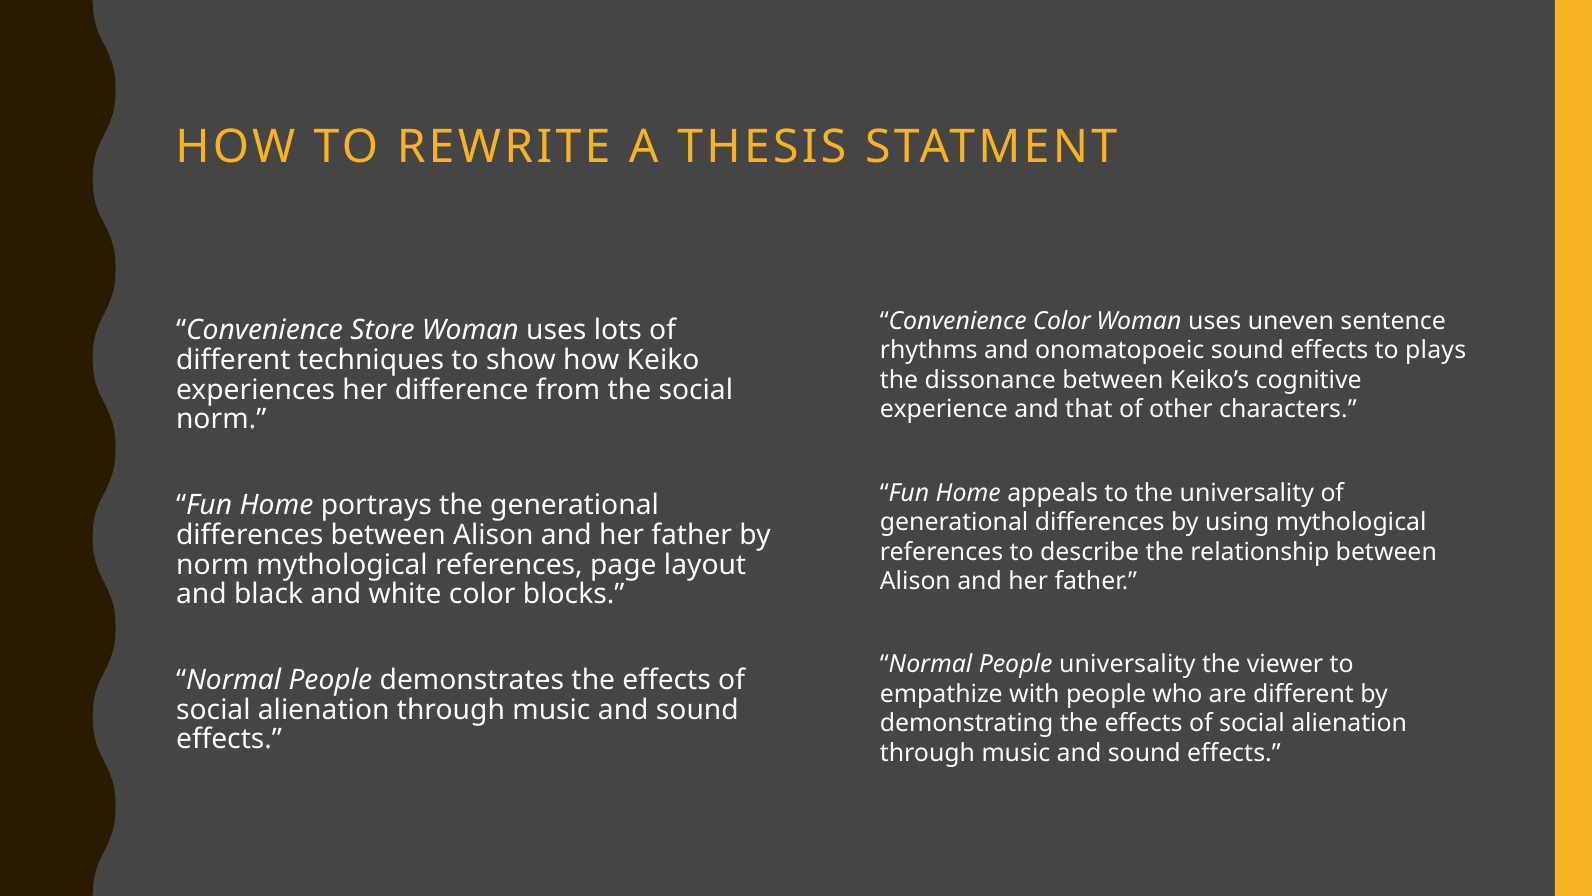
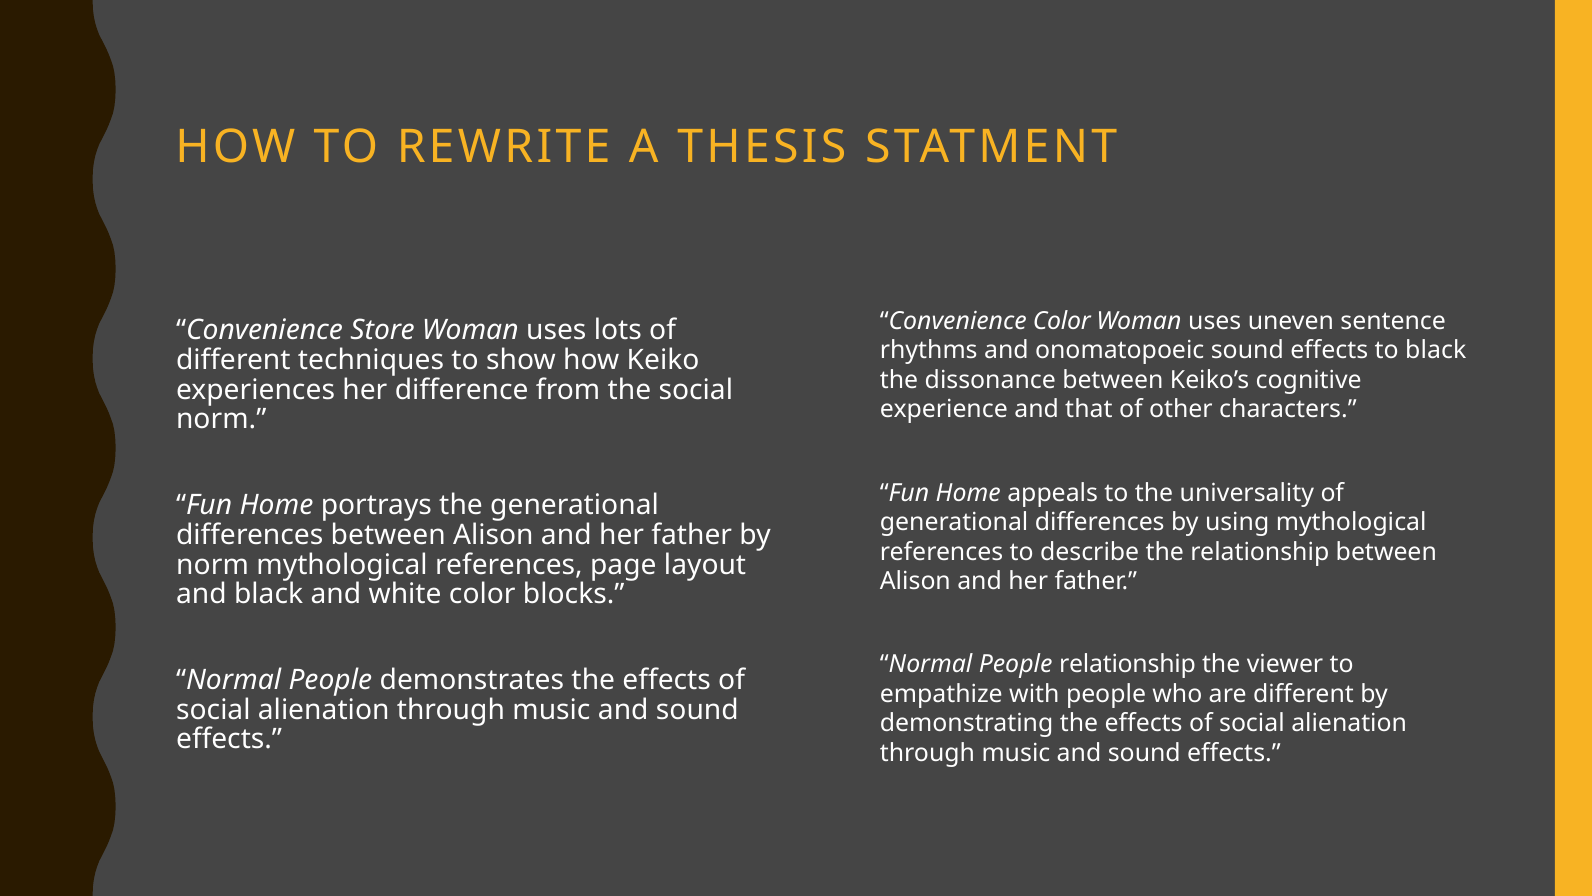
to plays: plays -> black (1436, 350)
People universality: universality -> relationship (1127, 664)
